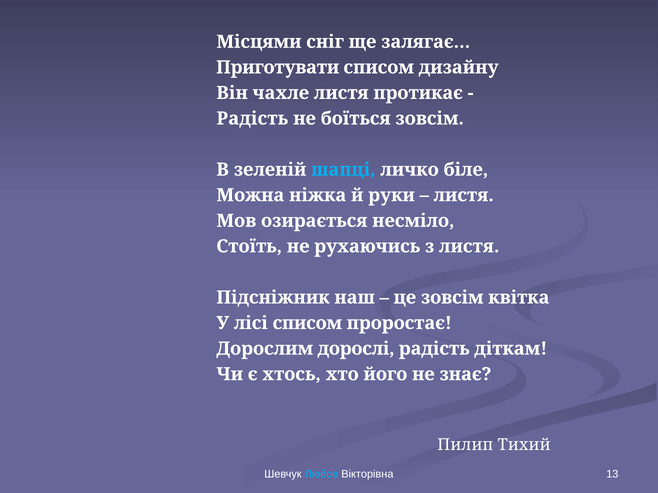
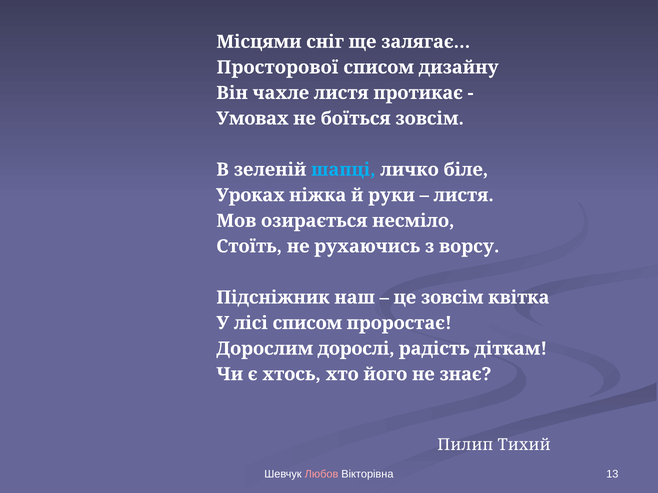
Приготувати: Приготувати -> Просторової (277, 67)
Радість: Радість -> Умовах (253, 119)
Можна: Можна -> Уроках (250, 195)
з листя: листя -> ворсу (469, 247)
Любов colour: light blue -> pink (322, 475)
